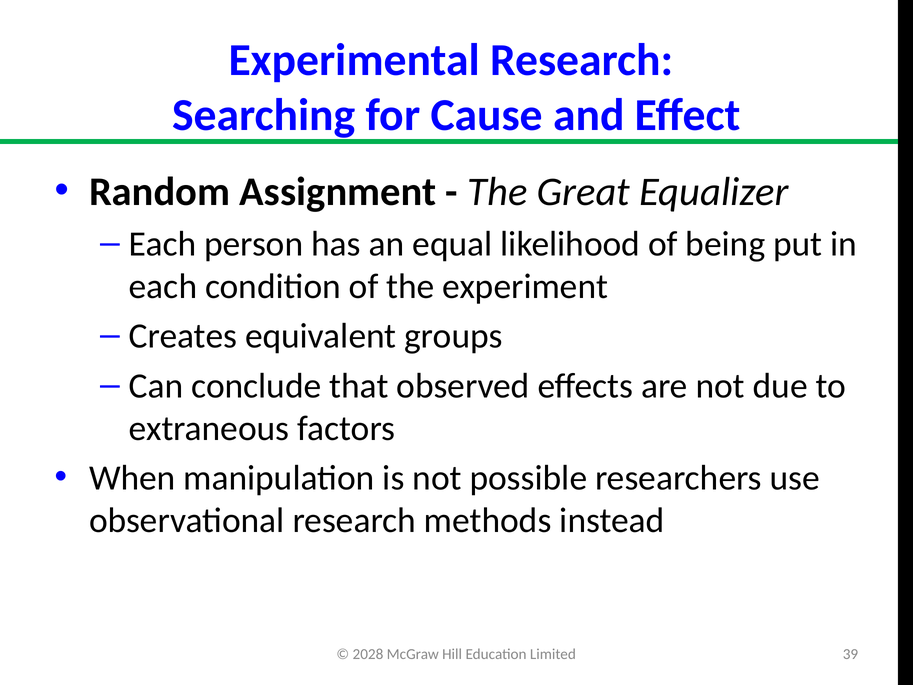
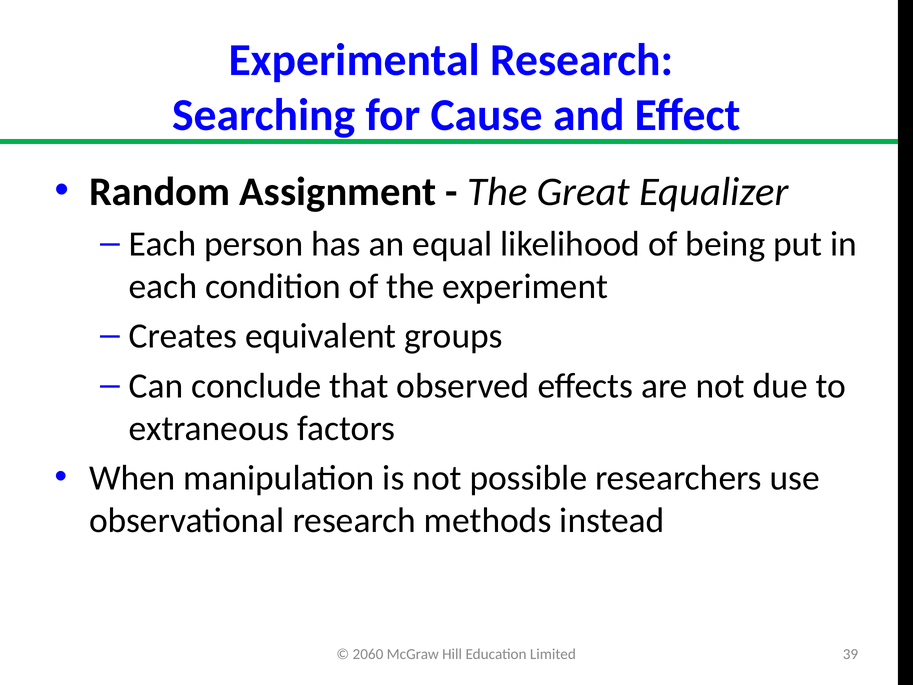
2028: 2028 -> 2060 (368, 654)
